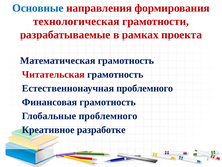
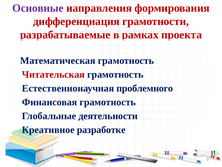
Основные colour: blue -> purple (38, 8)
технологическая: технологическая -> дифференциация (76, 21)
Глобальные проблемного: проблемного -> деятельности (108, 116)
